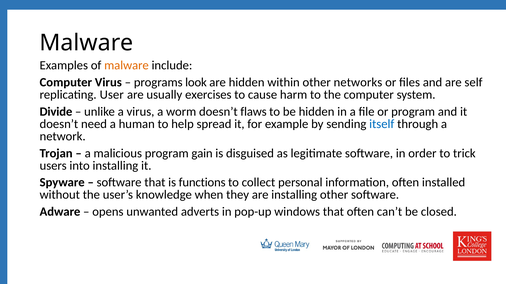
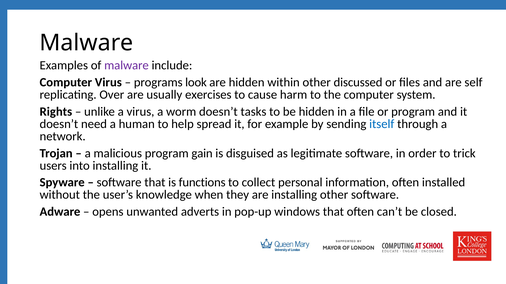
malware colour: orange -> purple (126, 66)
networks: networks -> discussed (358, 83)
User: User -> Over (112, 95)
Divide: Divide -> Rights (56, 112)
flaws: flaws -> tasks (253, 112)
